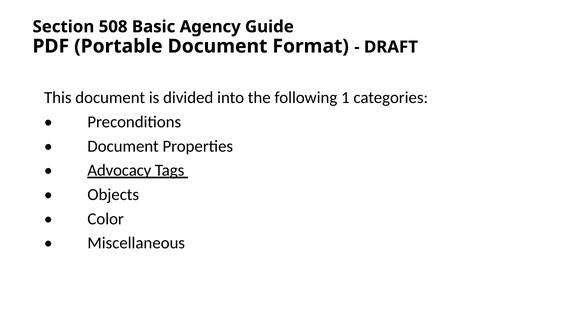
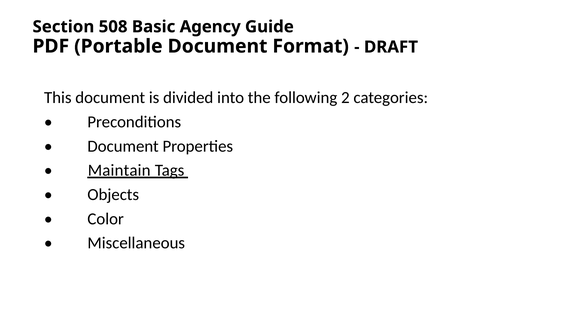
1: 1 -> 2 (345, 98)
Advocacy: Advocacy -> Maintain (119, 170)
